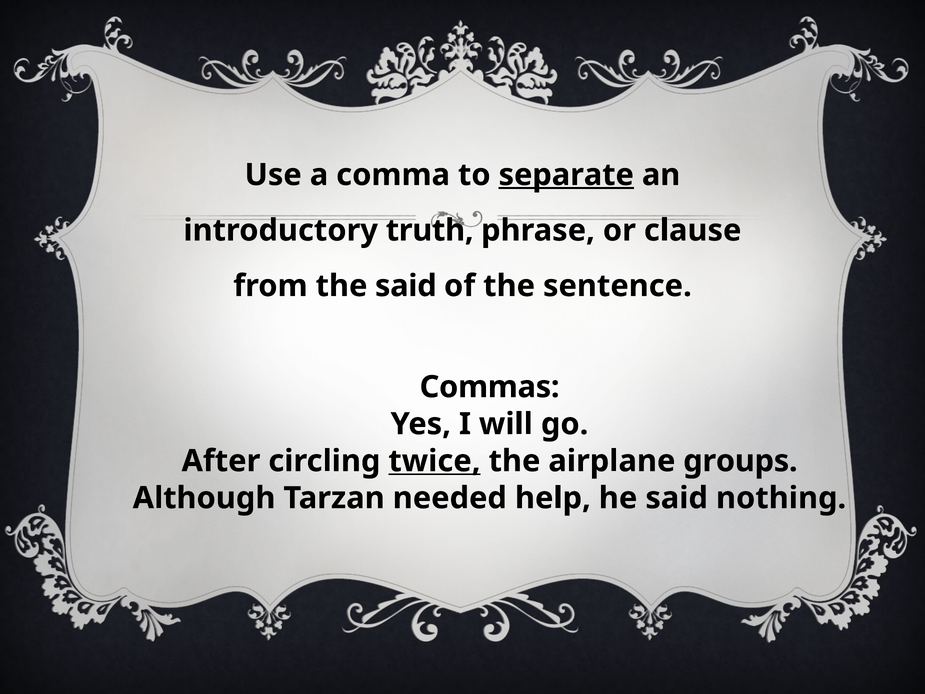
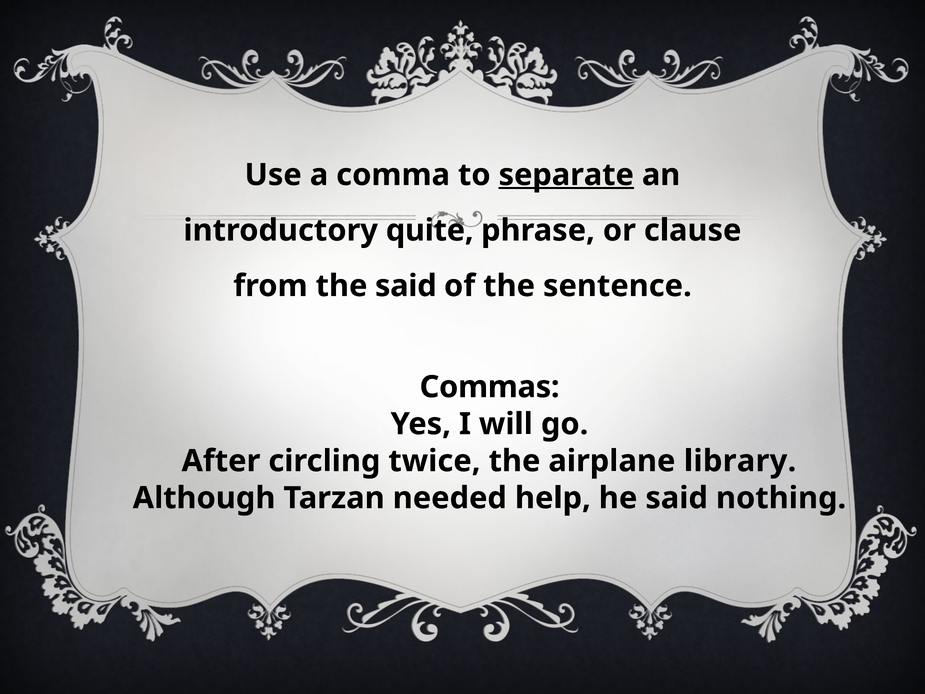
truth: truth -> quite (430, 230)
twice underline: present -> none (434, 461)
groups: groups -> library (740, 461)
